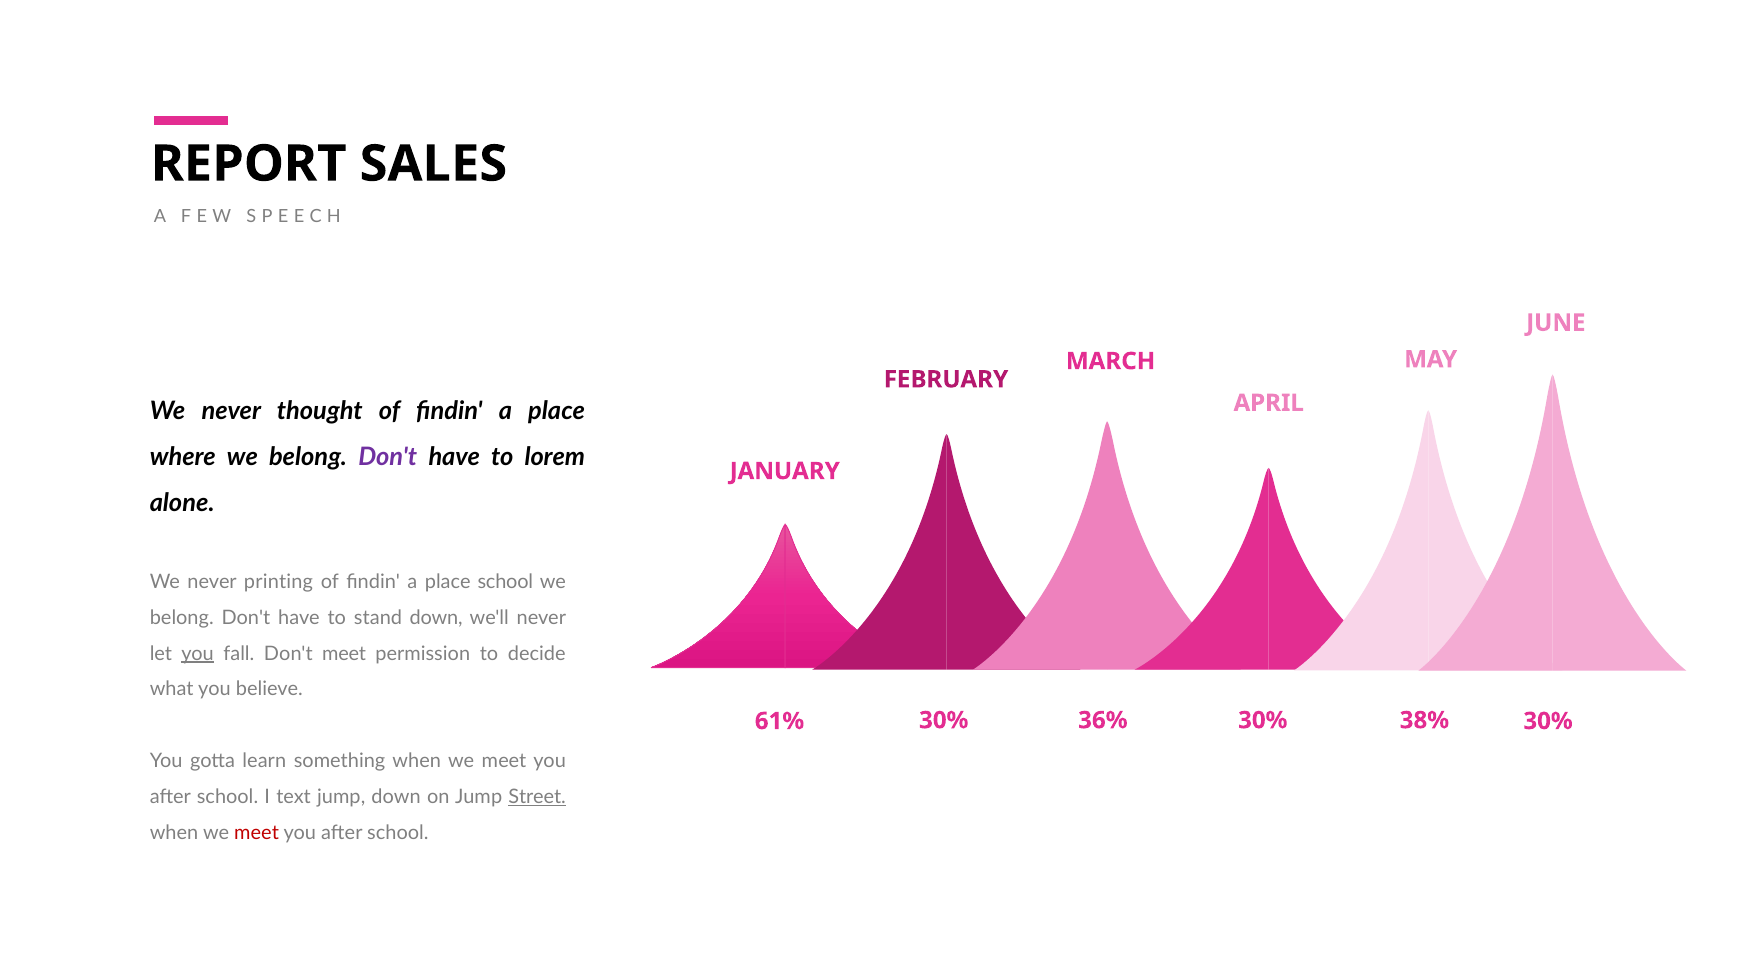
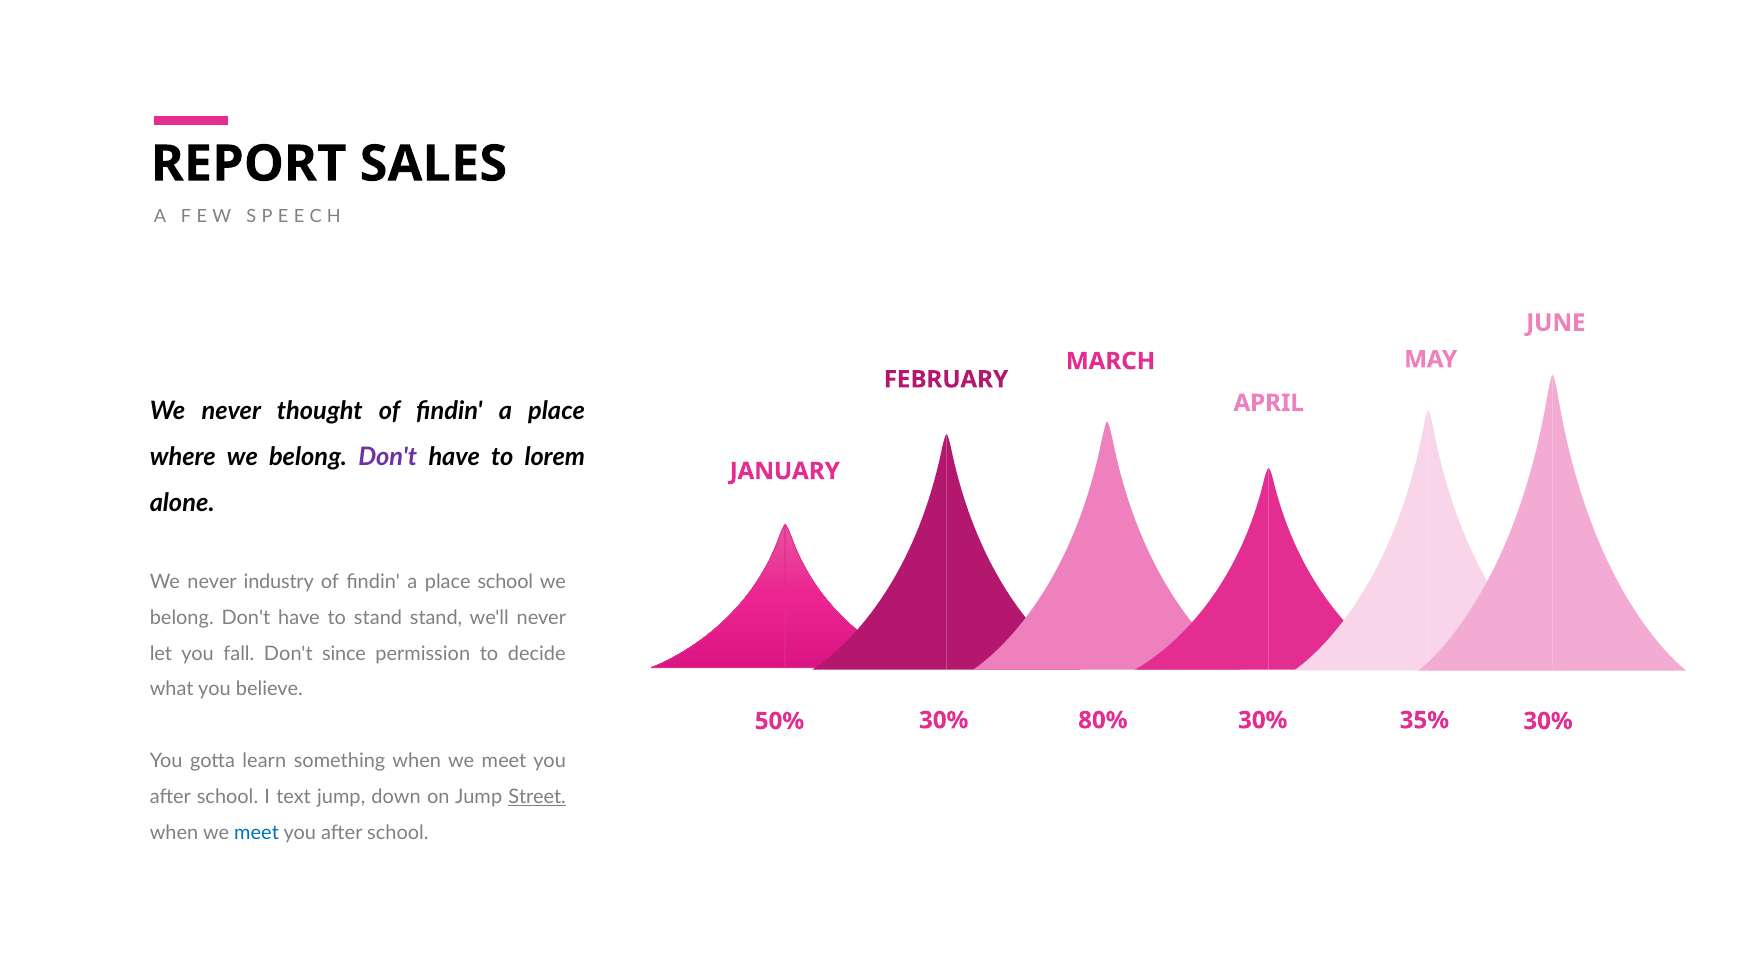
printing: printing -> industry (279, 582)
stand down: down -> stand (436, 618)
you underline: present -> none (198, 654)
Don't meet: meet -> since (344, 654)
61%: 61% -> 50% (780, 721)
36%: 36% -> 80% (1103, 721)
38%: 38% -> 35% (1424, 721)
meet colour: red -> blue (257, 833)
